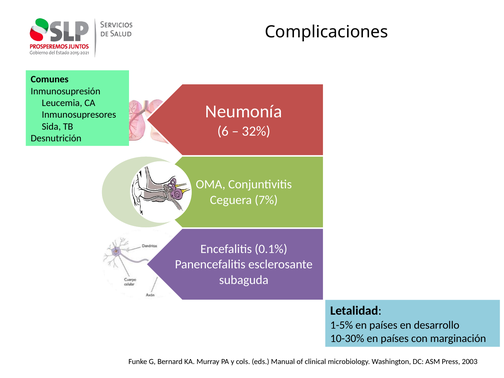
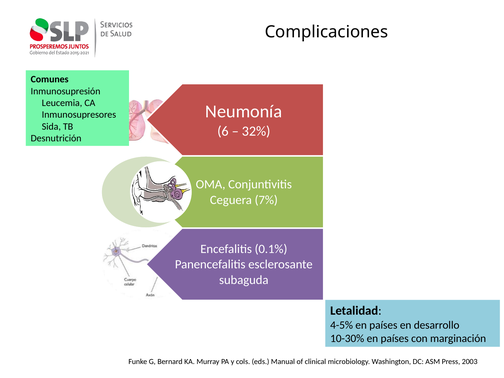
1-5%: 1-5% -> 4-5% (342, 325)
